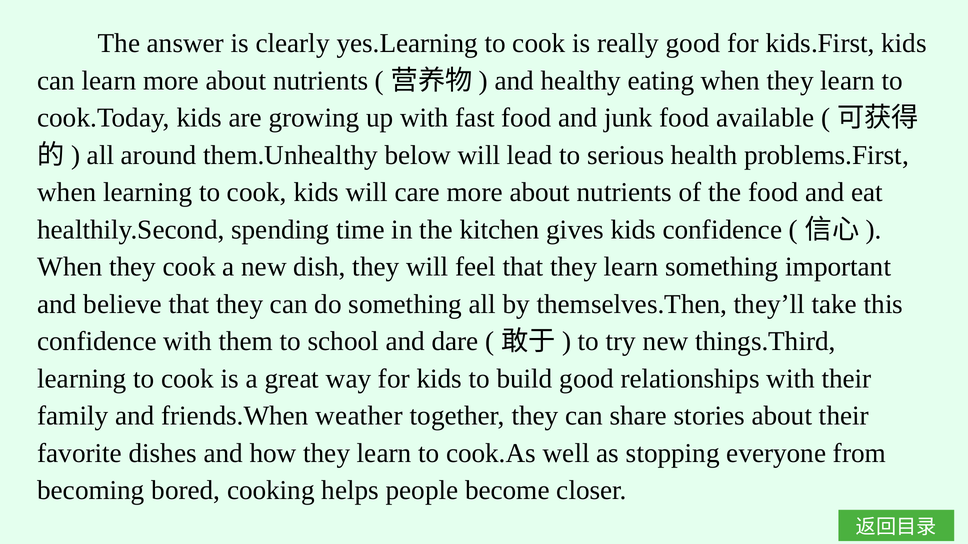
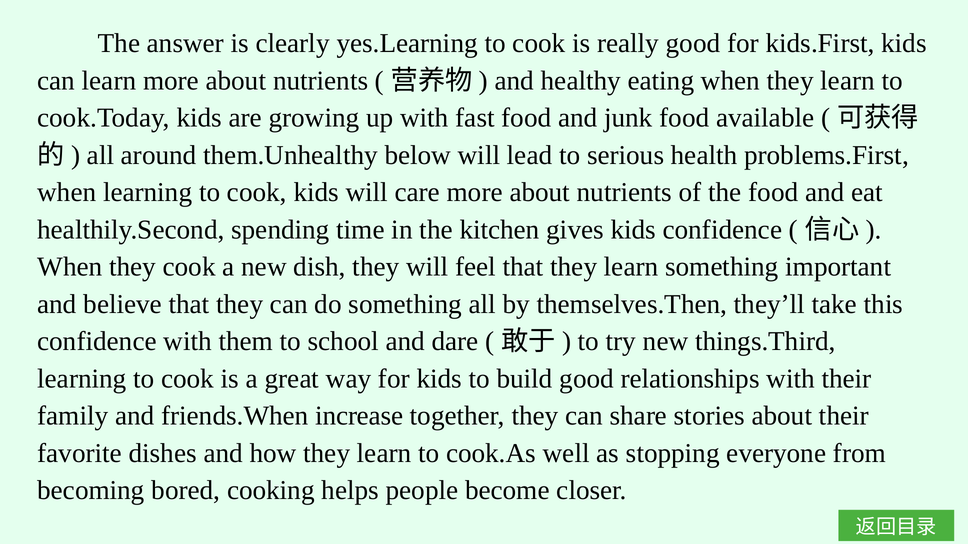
weather: weather -> increase (359, 416)
